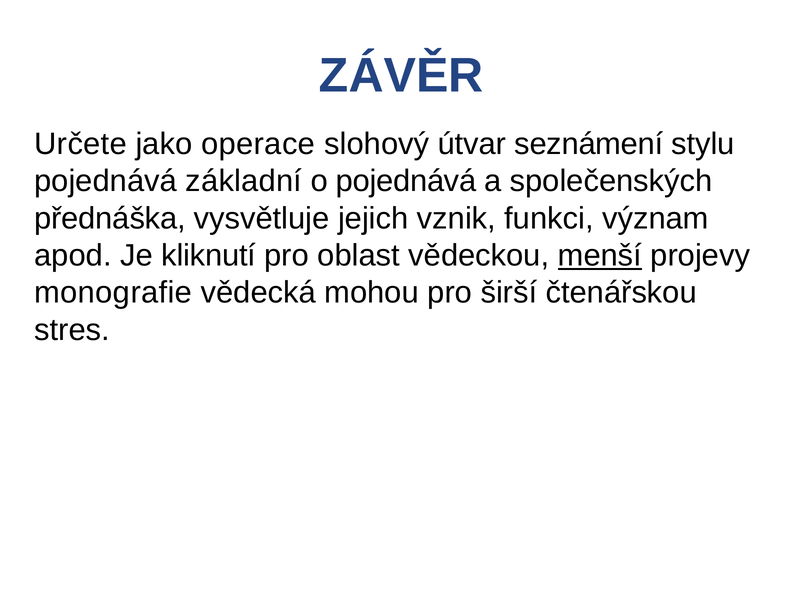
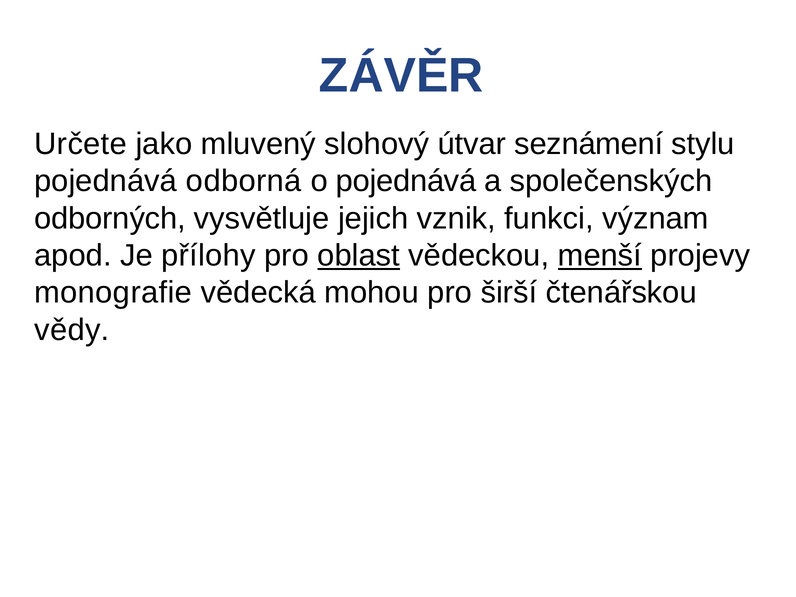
operace: operace -> mluvený (258, 144)
základní: základní -> odborná (244, 181)
přednáška: přednáška -> odborných (110, 218)
kliknutí: kliknutí -> přílohy (208, 256)
oblast underline: none -> present (359, 256)
stres: stres -> vědy (72, 330)
